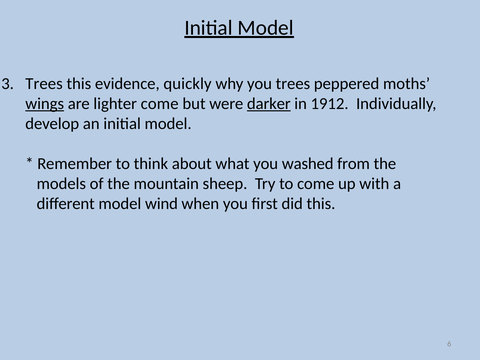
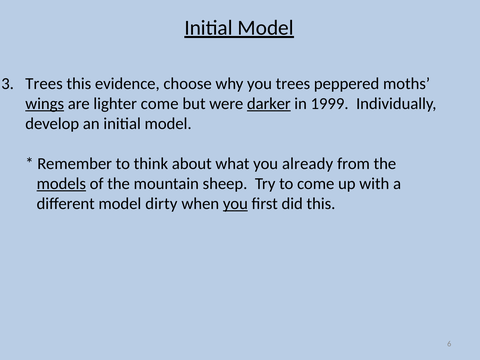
quickly: quickly -> choose (188, 84)
1912: 1912 -> 1999 (330, 104)
washed: washed -> already (308, 164)
models underline: none -> present (61, 184)
wind: wind -> dirty (161, 204)
you underline: none -> present (235, 204)
